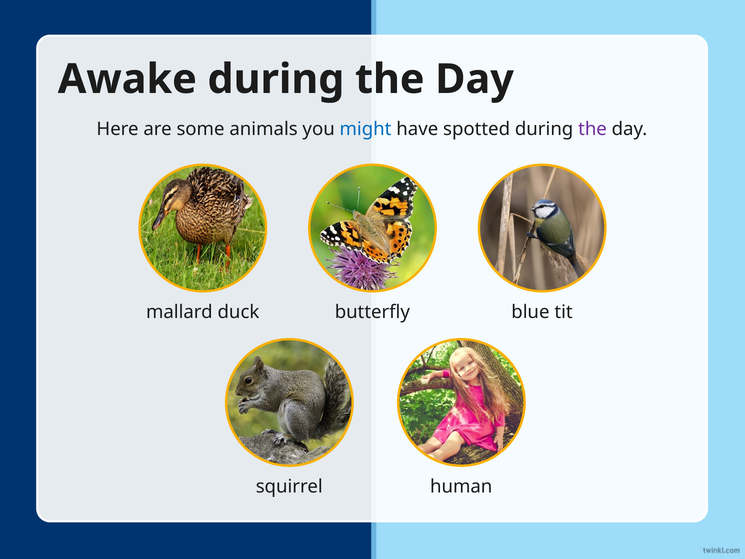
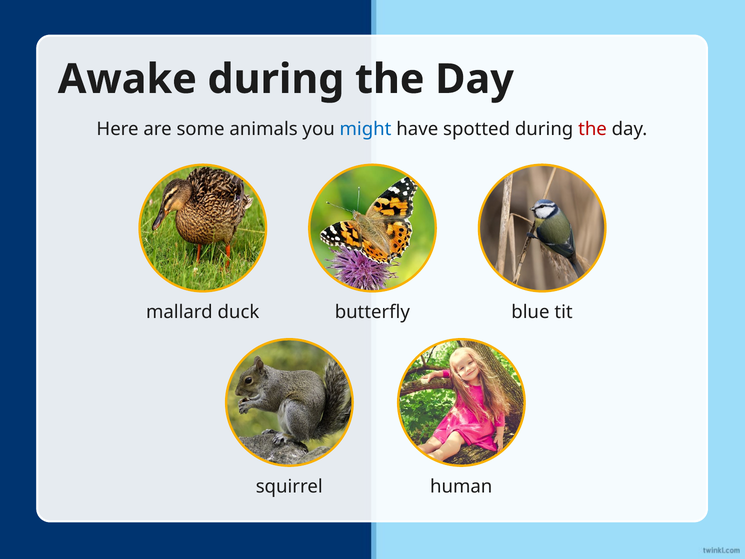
the colour: purple -> red (593, 129)
